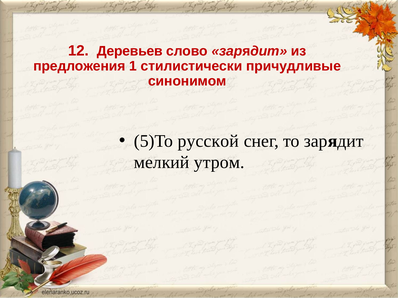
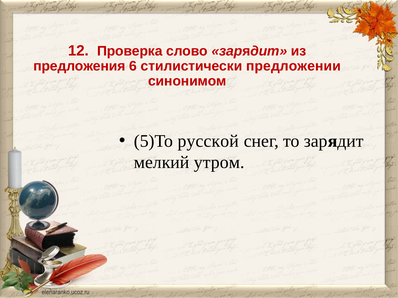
Деревьев: Деревьев -> Проверка (130, 51)
1: 1 -> 6 (133, 66)
причудливые: причудливые -> предложении (293, 66)
